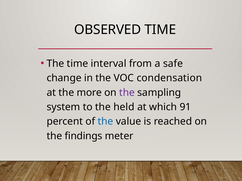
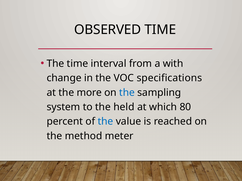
safe: safe -> with (173, 64)
condensation: condensation -> specifications (169, 78)
the colour: purple -> blue (127, 93)
91: 91 -> 80 (185, 107)
findings: findings -> method (84, 136)
